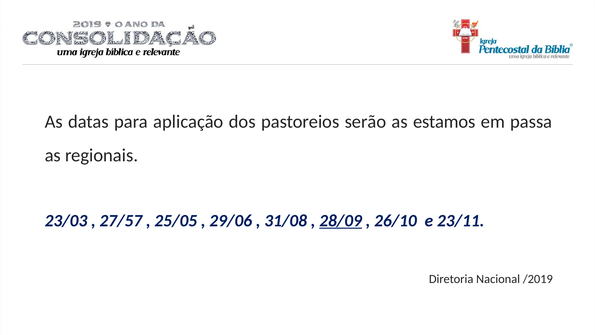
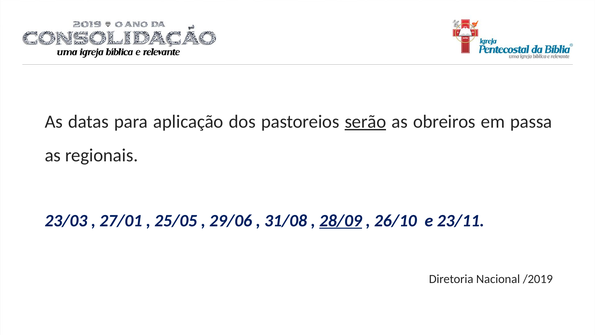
serão underline: none -> present (365, 122)
estamos: estamos -> obreiros (444, 122)
27/57: 27/57 -> 27/01 (121, 220)
